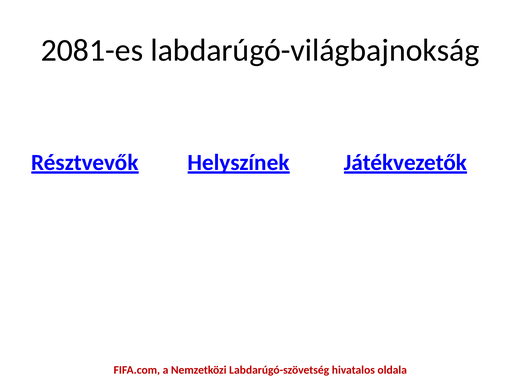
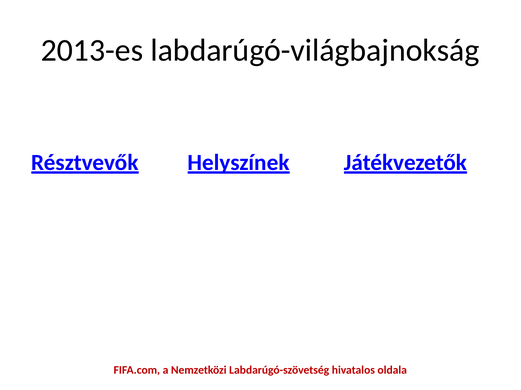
2081-es: 2081-es -> 2013-es (92, 50)
